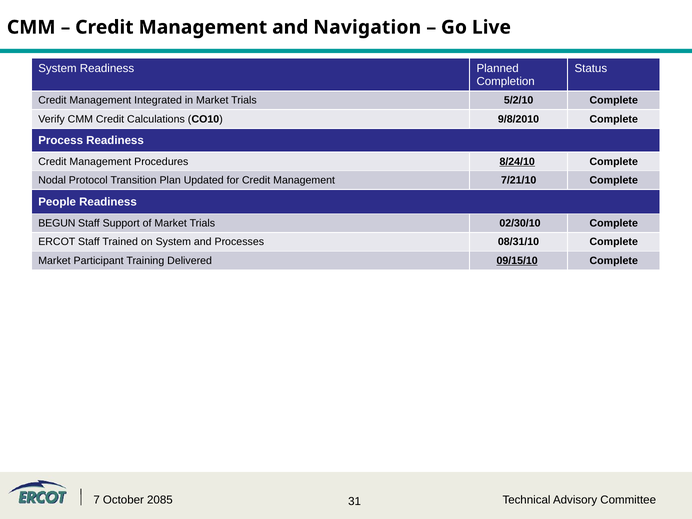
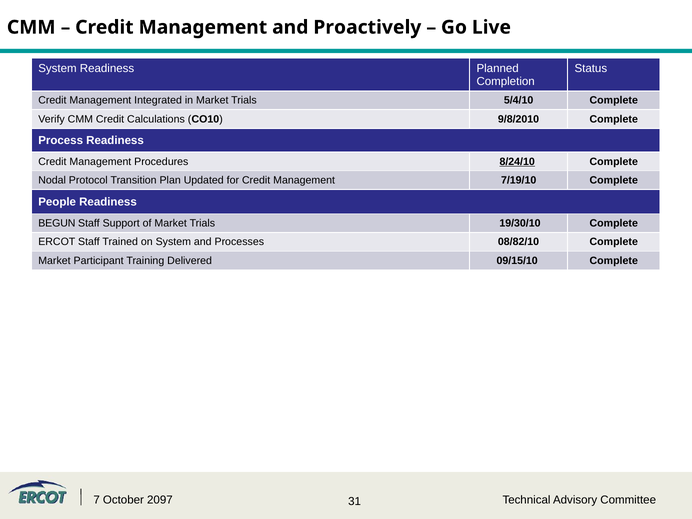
Navigation: Navigation -> Proactively (367, 27)
5/2/10: 5/2/10 -> 5/4/10 (519, 100)
7/21/10: 7/21/10 -> 7/19/10 (519, 180)
02/30/10: 02/30/10 -> 19/30/10 (520, 223)
08/31/10: 08/31/10 -> 08/82/10 (519, 242)
09/15/10 underline: present -> none (517, 261)
2085: 2085 -> 2097 (160, 500)
